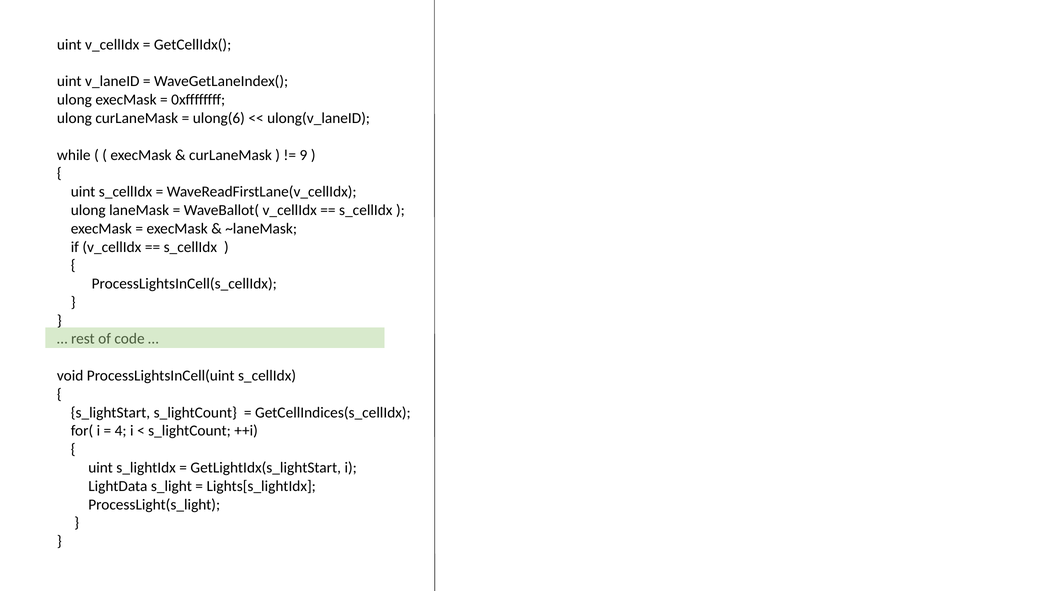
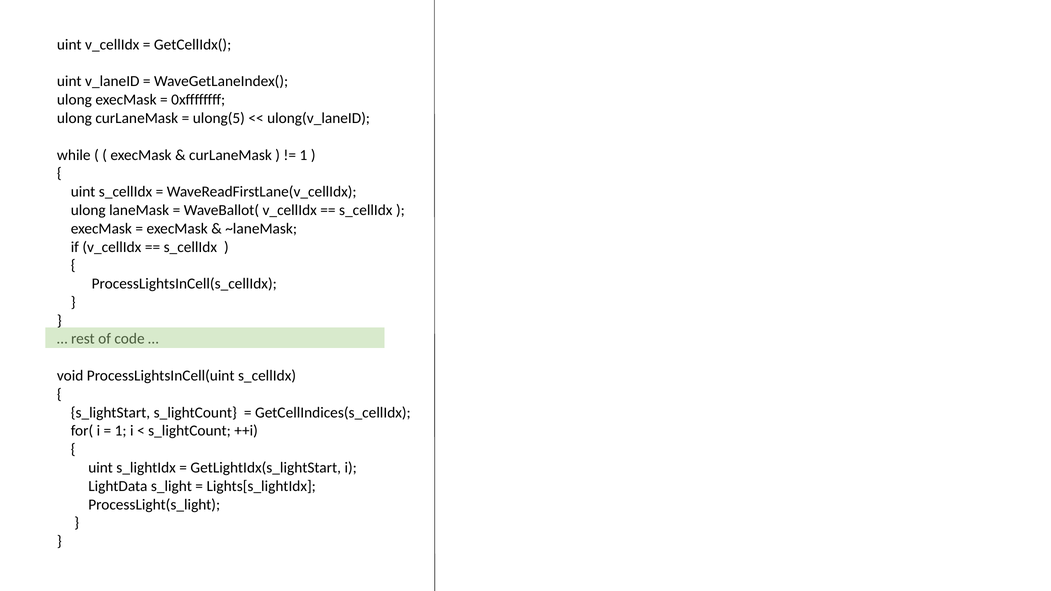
ulong(6: ulong(6 -> ulong(5 (219, 118)
9: 9 -> 1 (303, 155)
4: 4 -> 1 (121, 431)
